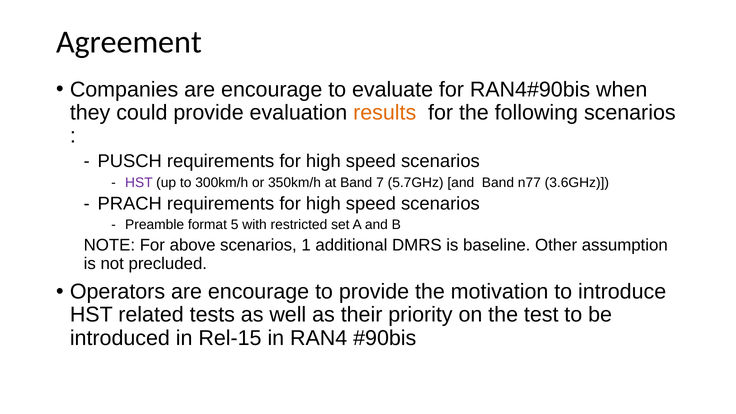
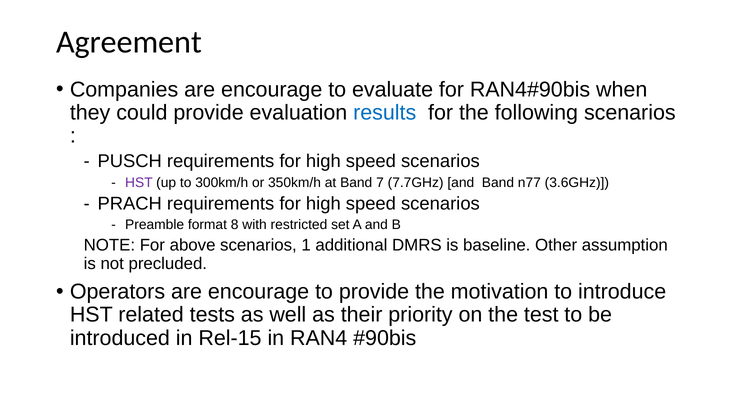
results colour: orange -> blue (385, 113)
5.7GHz: 5.7GHz -> 7.7GHz (416, 182)
5: 5 -> 8 (235, 225)
